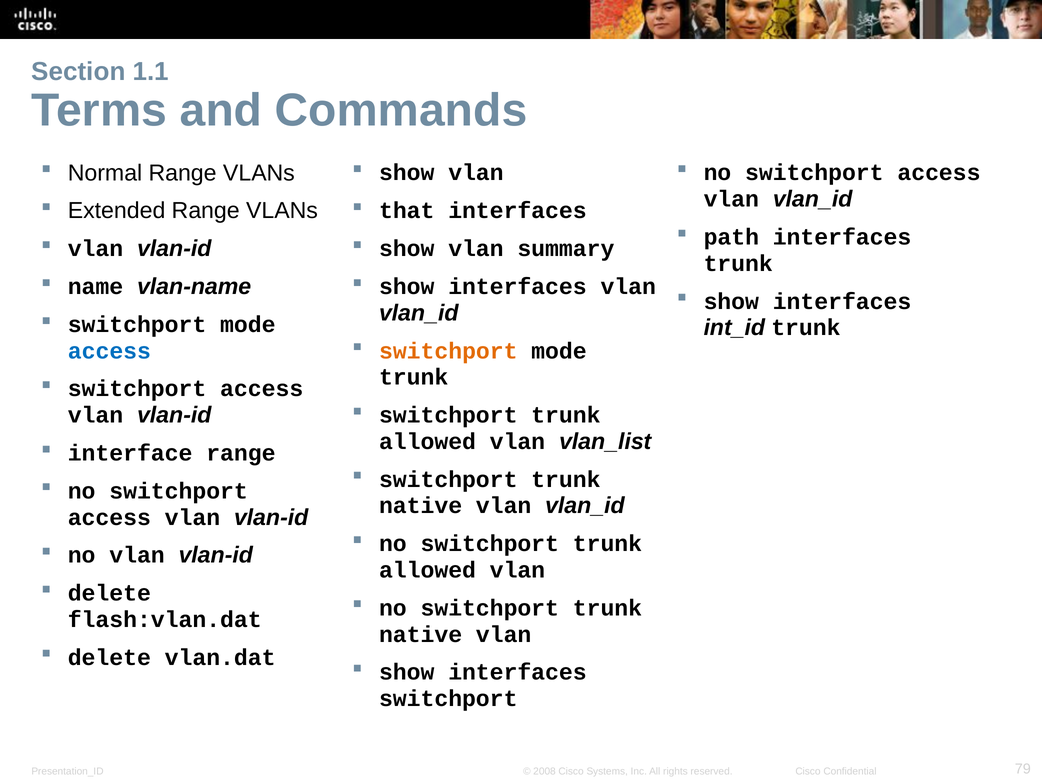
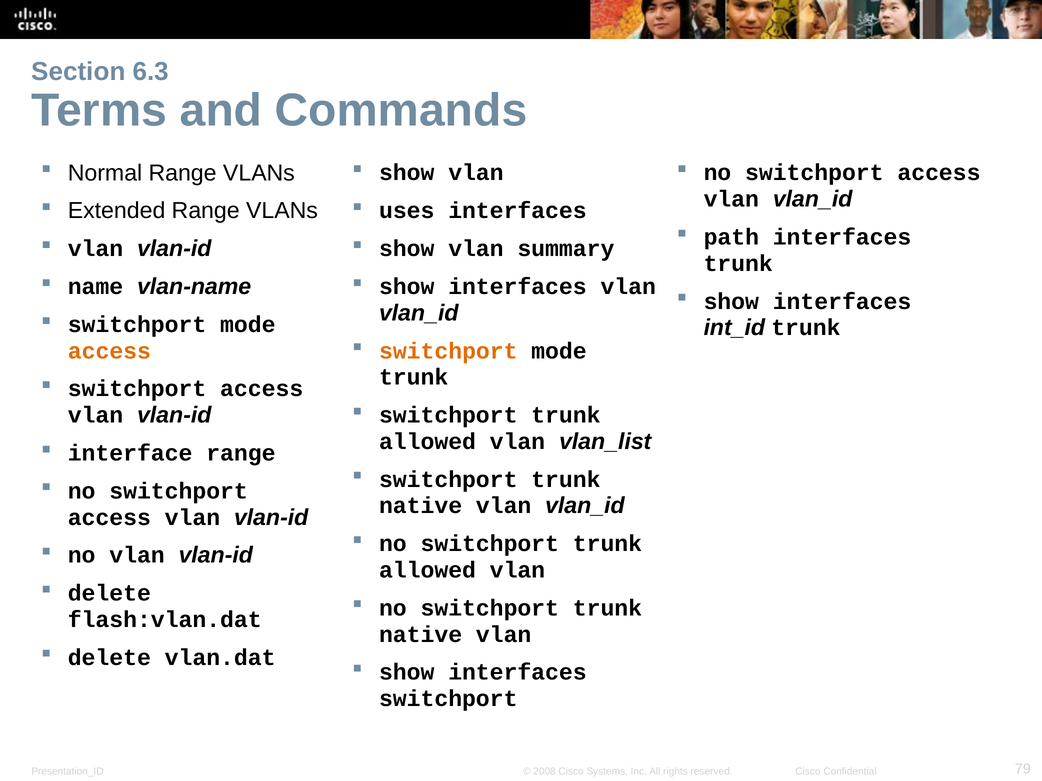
1.1: 1.1 -> 6.3 (151, 71)
that: that -> uses (407, 211)
access colour: blue -> orange (109, 351)
